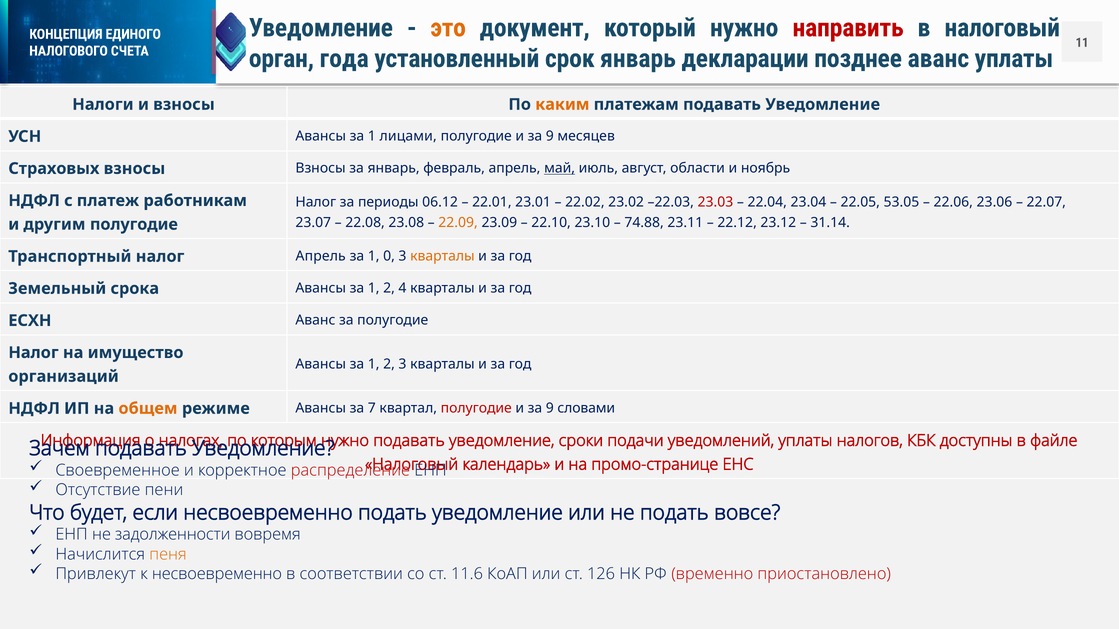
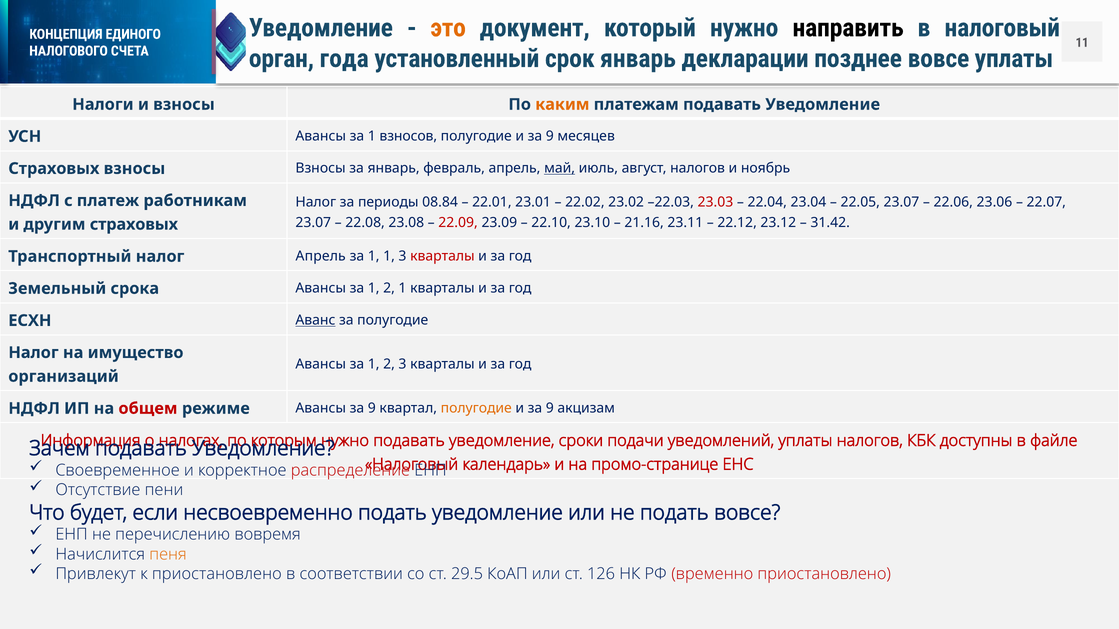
направить colour: red -> black (848, 28)
позднее аванс: аванс -> вовсе (938, 59)
лицами: лицами -> взносов (408, 136)
август области: области -> налогов (698, 168)
06.12: 06.12 -> 08.84 (440, 202)
22.05 53.05: 53.05 -> 23.07 (901, 202)
22.09 colour: orange -> red (458, 223)
74.88: 74.88 -> 21.16 (644, 223)
31.14: 31.14 -> 31.42 (830, 223)
другим полугодие: полугодие -> страховых (134, 225)
1 0: 0 -> 1 (389, 256)
кварталы colour: orange -> red (442, 256)
2 4: 4 -> 1 (402, 288)
Аванс underline: none -> present (315, 321)
общем colour: orange -> red (148, 409)
Авансы за 7: 7 -> 9 (372, 408)
полугодие colour: red -> orange (476, 408)
словами: словами -> акцизам (586, 408)
задолженности: задолженности -> перечислению (173, 535)
к несвоевременно: несвоевременно -> приостановлено (217, 574)
11.6: 11.6 -> 29.5 (467, 574)
